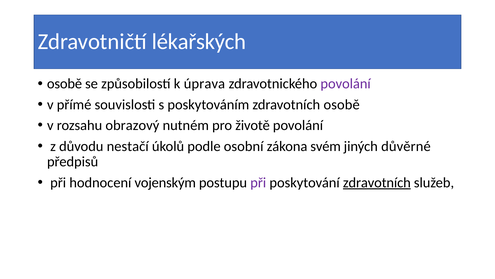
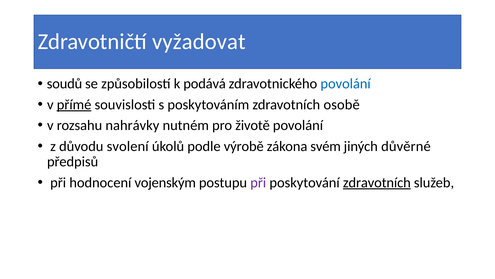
lékařských: lékařských -> vyžadovat (199, 42)
osobě: osobě -> soudů (65, 84)
úprava: úprava -> podává (205, 84)
povolání colour: purple -> blue (346, 84)
přímé underline: none -> present (74, 104)
obrazový: obrazový -> nahrávky (132, 125)
nestačí: nestačí -> svolení (128, 146)
osobní: osobní -> výrobě (244, 146)
